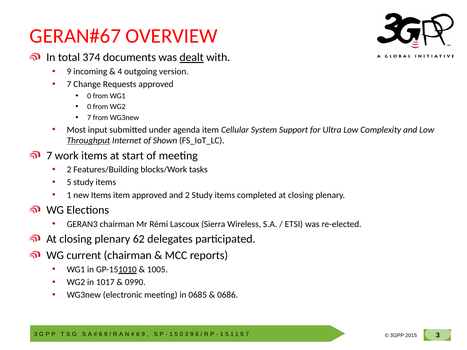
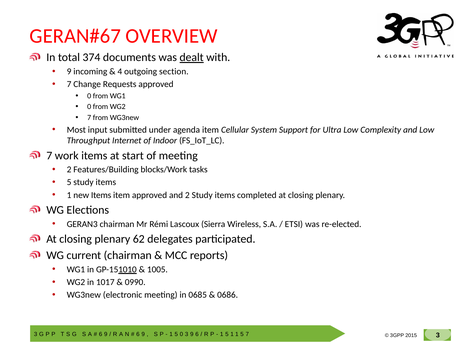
version: version -> section (174, 72)
Throughput underline: present -> none (88, 141)
Shown: Shown -> Indoor (165, 141)
